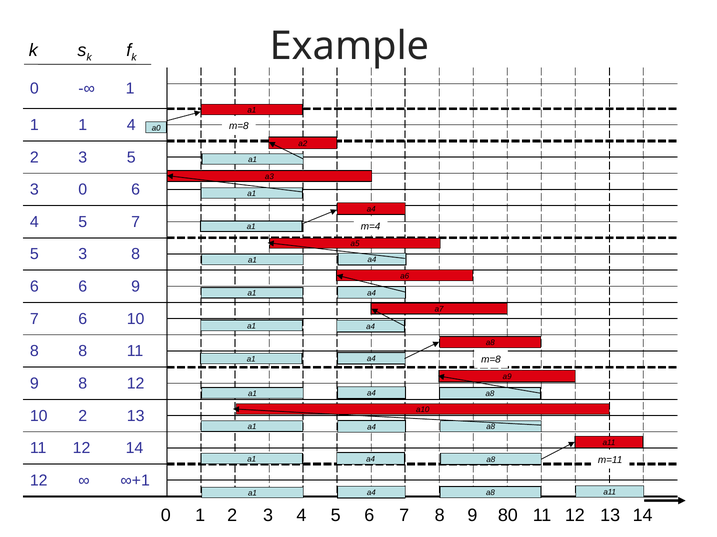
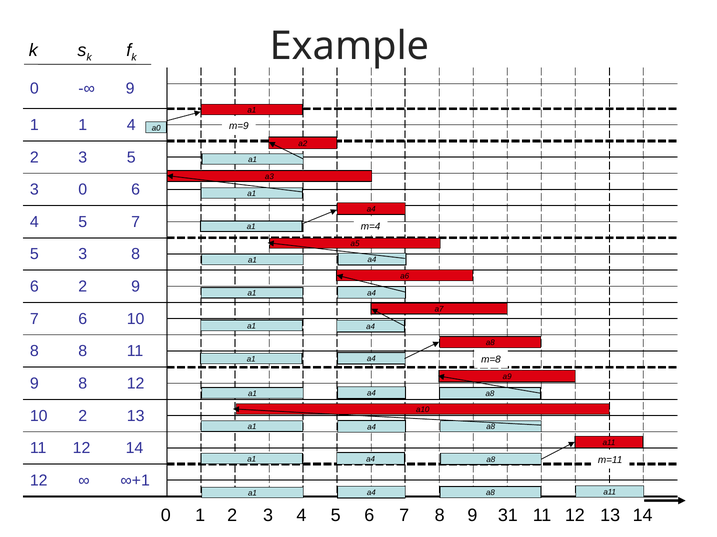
1: 1 -> 9 (130, 88)
a0 m=8: m=8 -> m=9 (239, 126)
6 6: 6 -> 2 (83, 287)
80: 80 -> 31 (508, 516)
